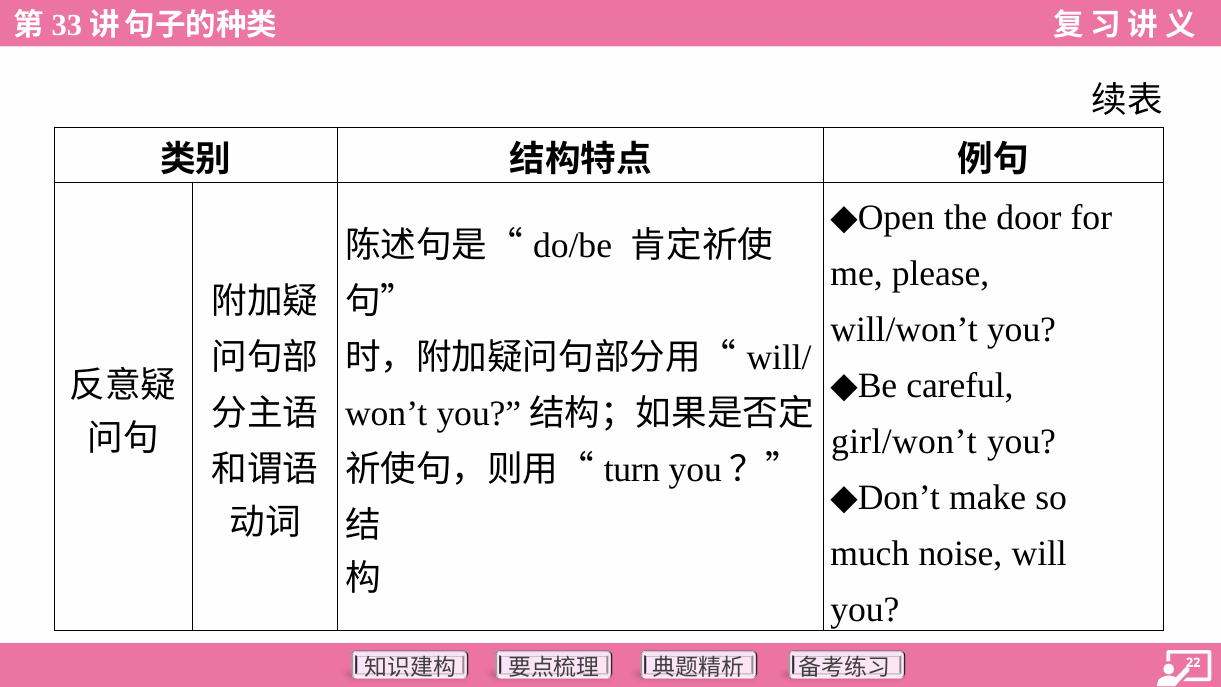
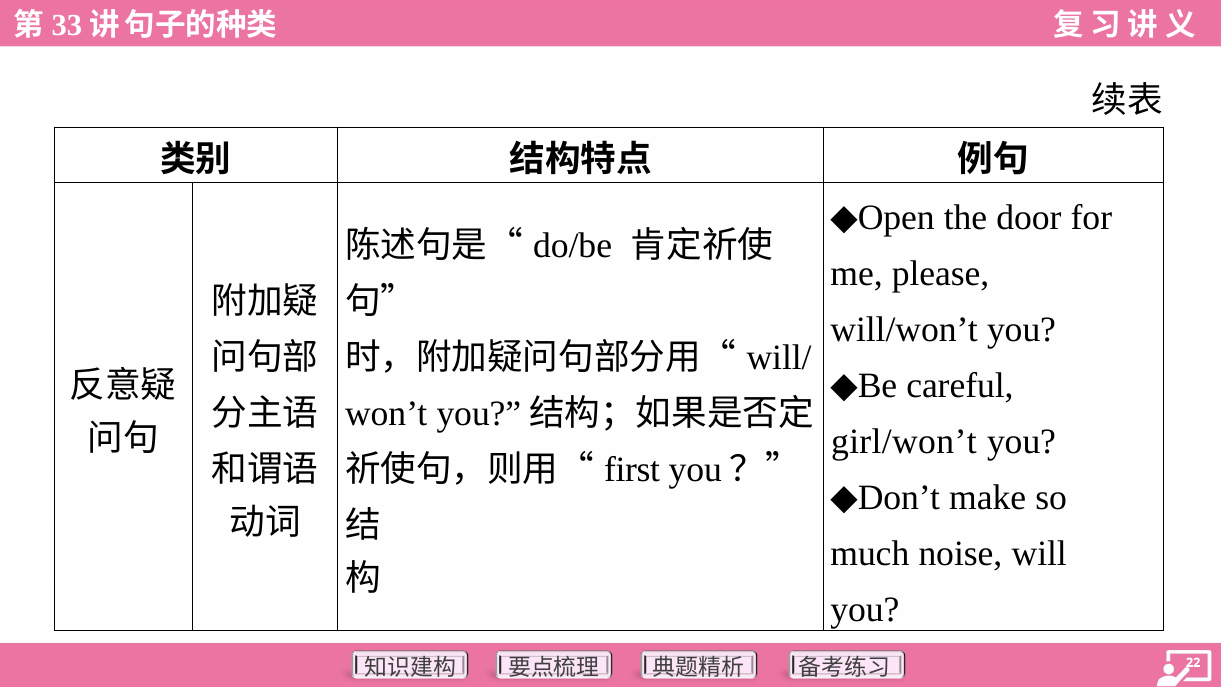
turn: turn -> first (632, 469)
